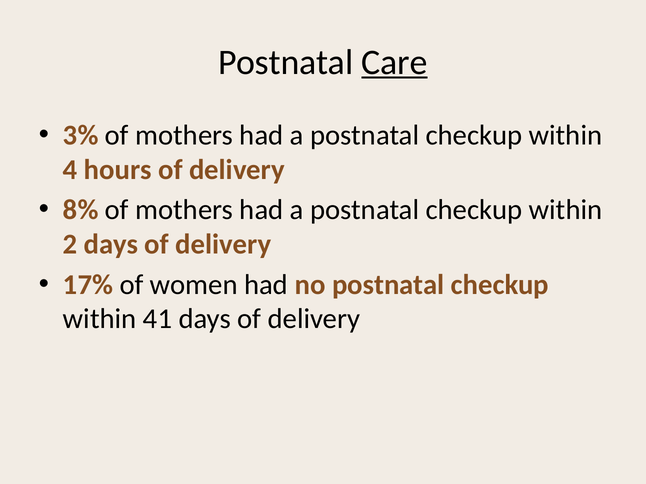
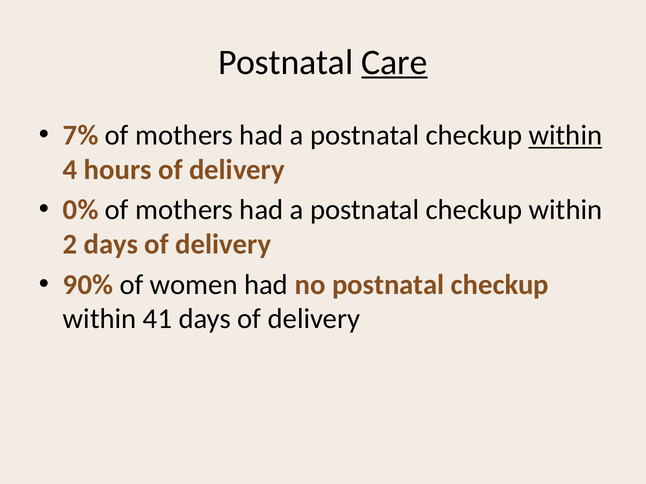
3%: 3% -> 7% (81, 136)
within underline: none -> present (565, 136)
8%: 8% -> 0% (81, 210)
17%: 17% -> 90% (88, 285)
